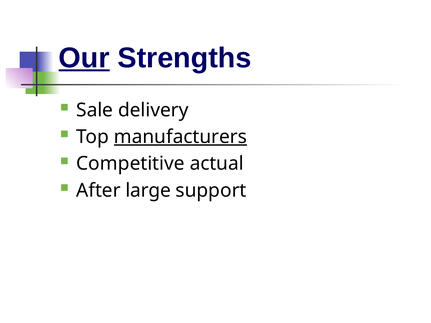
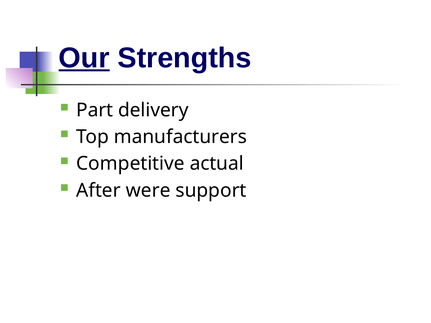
Sale: Sale -> Part (95, 110)
manufacturers underline: present -> none (180, 137)
large: large -> were (148, 191)
